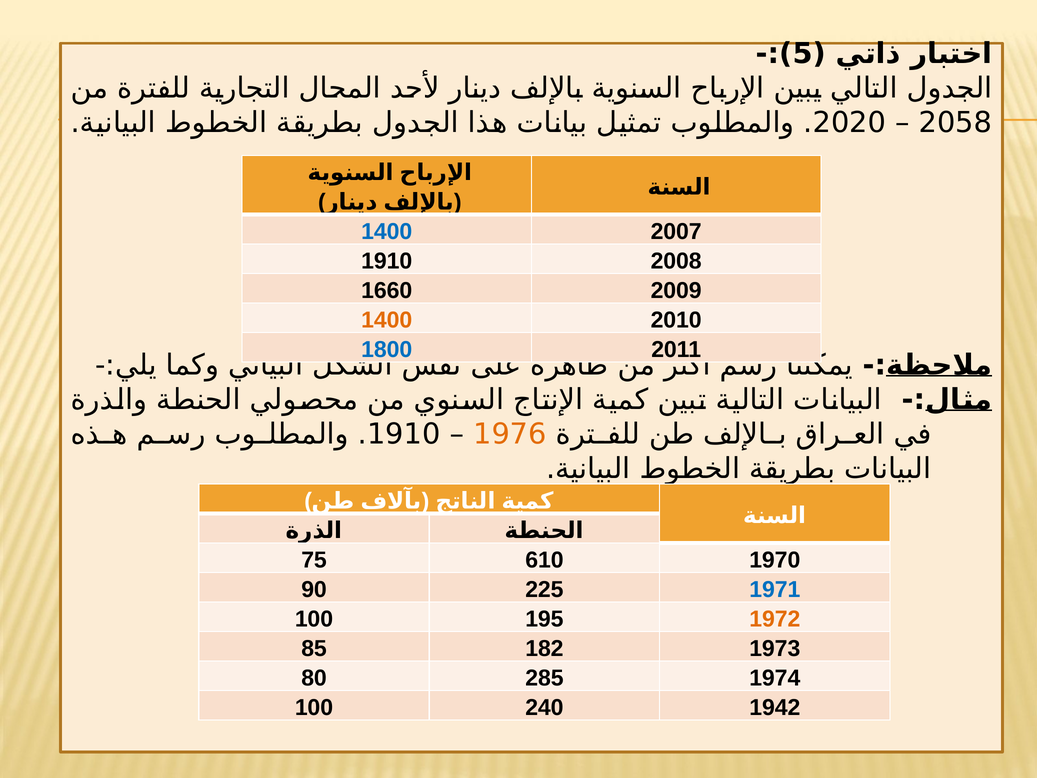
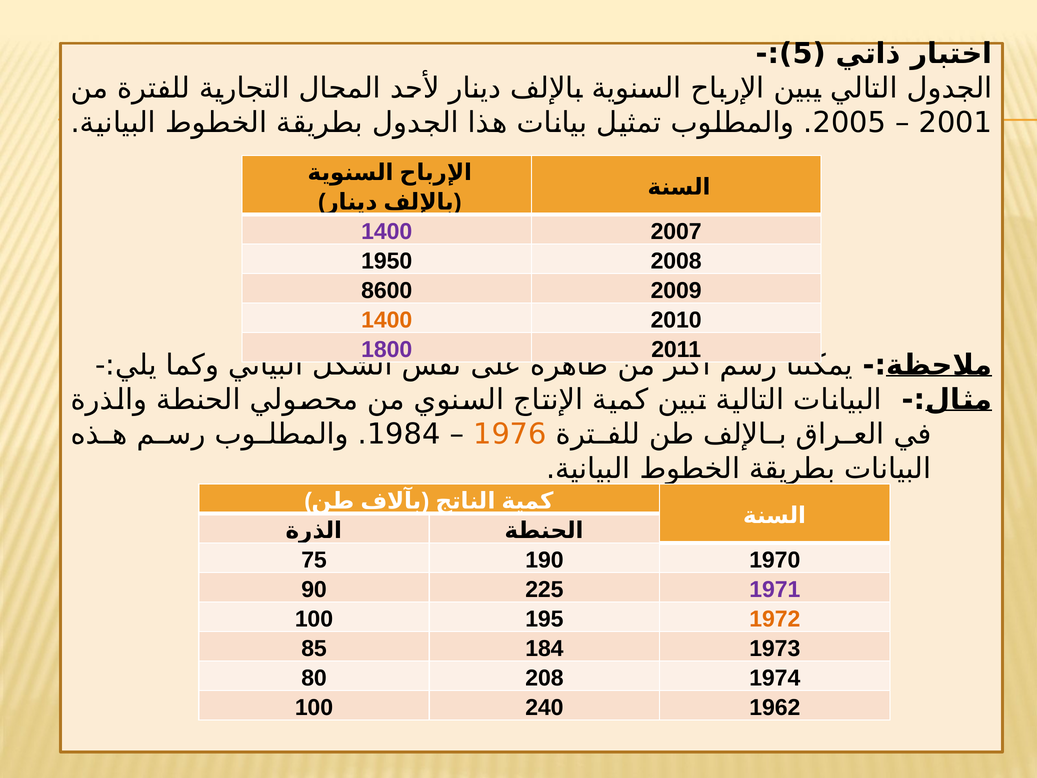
2020: 2020 -> 2005 (849, 123)
2058: 2058 -> 2001 (955, 123)
1400 colour: blue -> purple (387, 231)
1910: 1910 -> 1950 (387, 261)
1660: 1660 -> 8600 (387, 290)
1800 colour: blue -> purple (387, 349)
1910: 1910 -> 1984 (404, 434)
610: 610 -> 190 (544, 560)
1971 colour: blue -> purple (775, 589)
182: 182 -> 184 (544, 648)
285: 285 -> 208 (544, 678)
1942: 1942 -> 1962 (775, 707)
